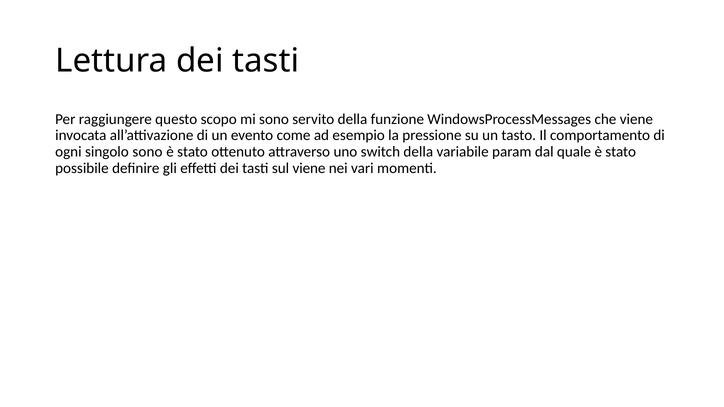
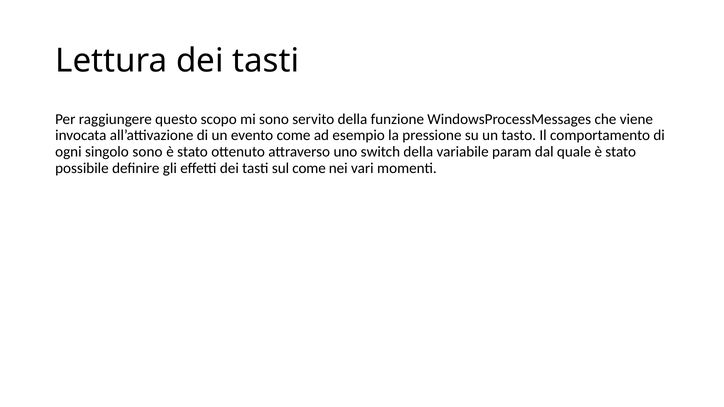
sul viene: viene -> come (309, 168)
